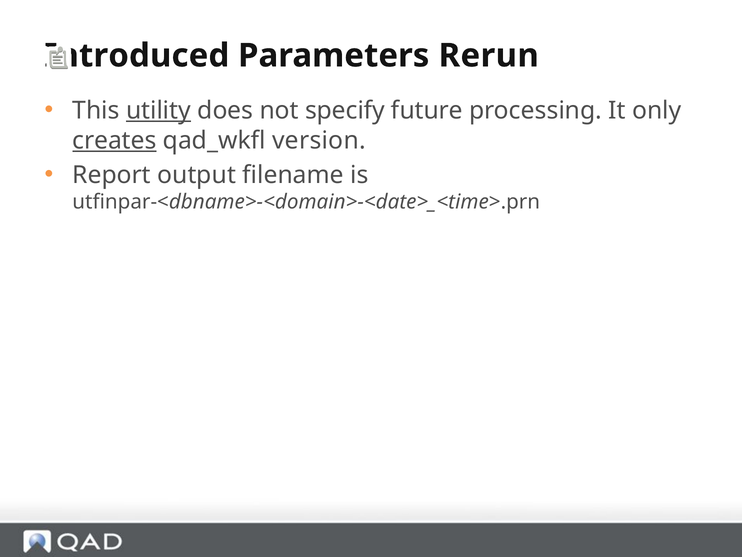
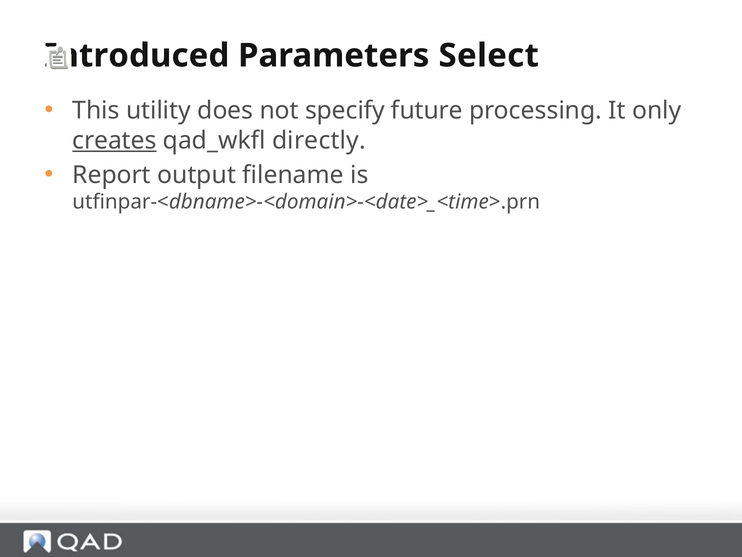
Rerun: Rerun -> Select (489, 56)
utility underline: present -> none (158, 111)
version: version -> directly (319, 140)
